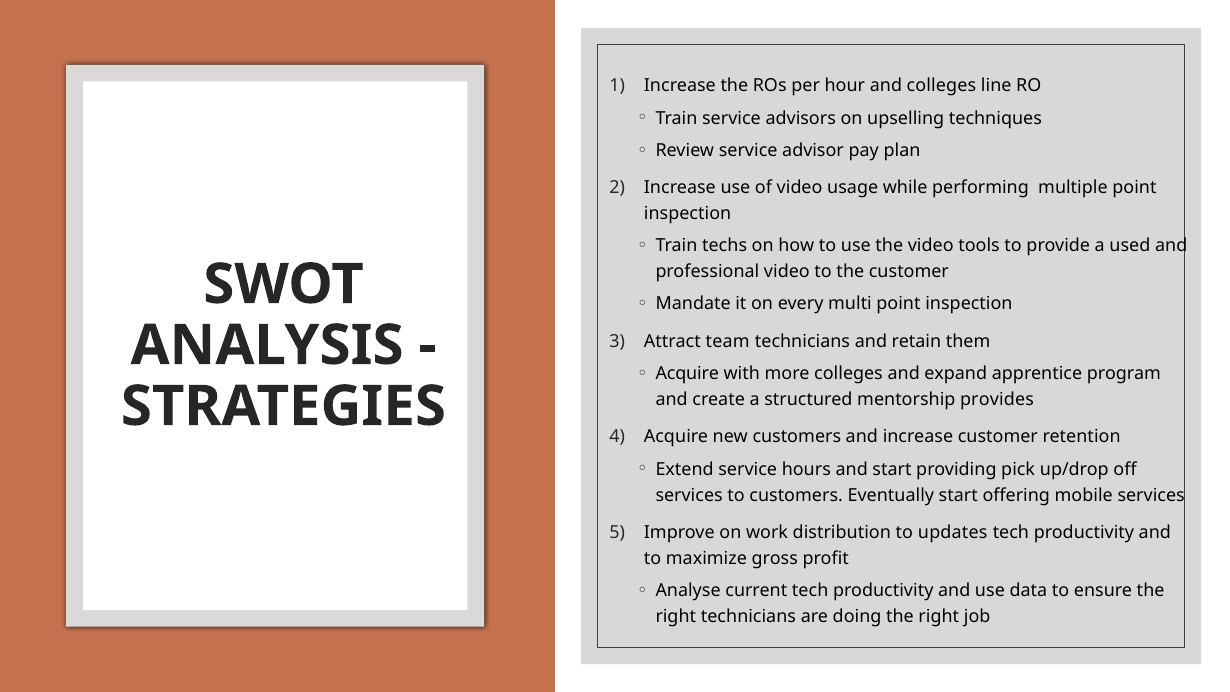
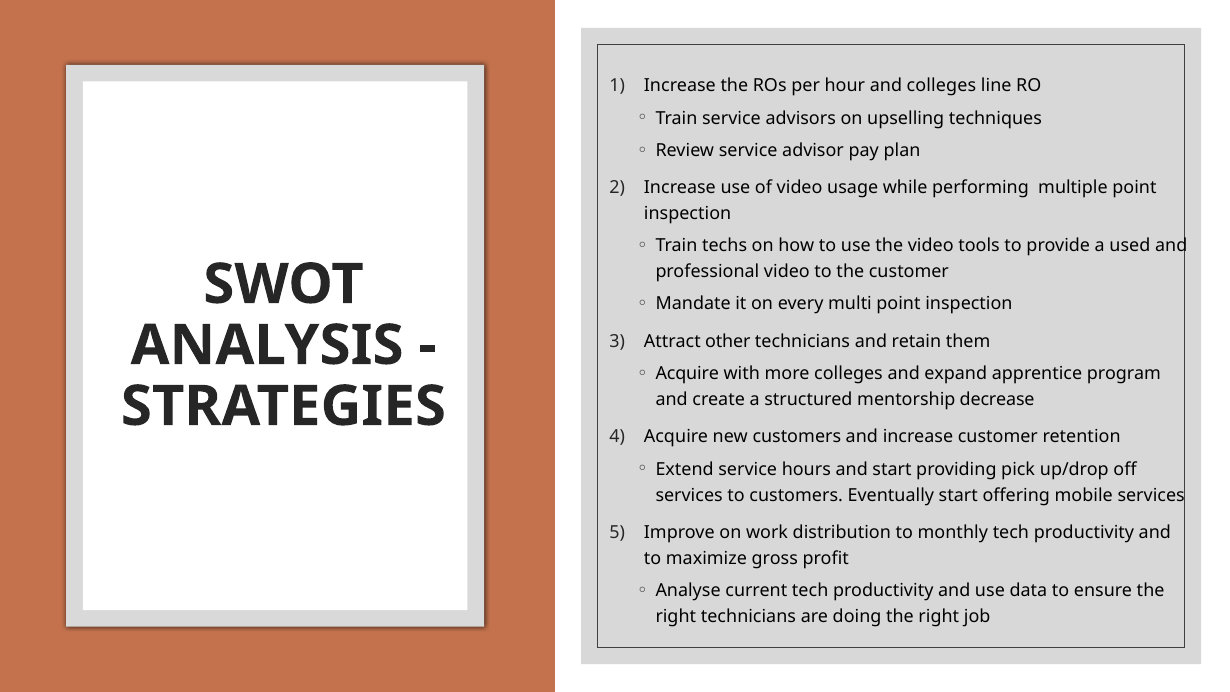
team: team -> other (728, 341)
provides: provides -> decrease (997, 399)
updates: updates -> monthly (953, 532)
